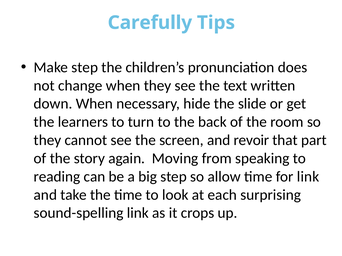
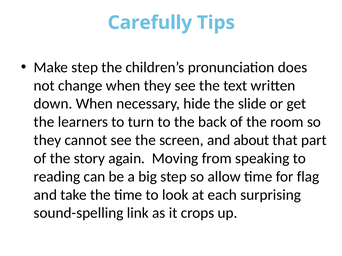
revoir: revoir -> about (251, 140)
for link: link -> flag (308, 177)
